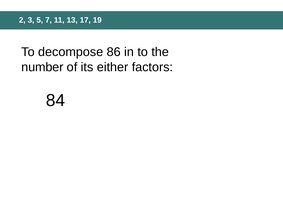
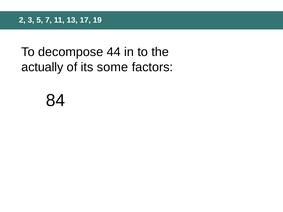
86: 86 -> 44 (114, 52)
number: number -> actually (42, 67)
either: either -> some (113, 67)
